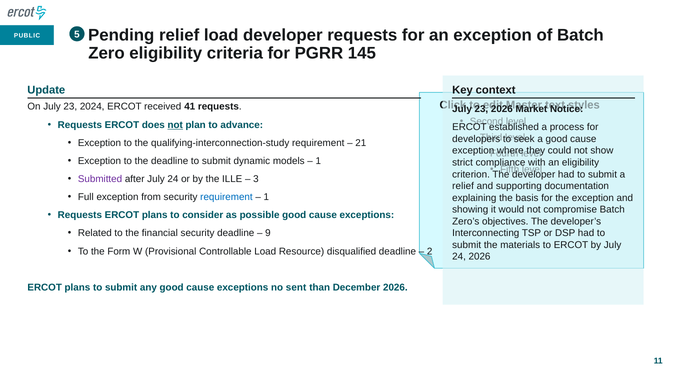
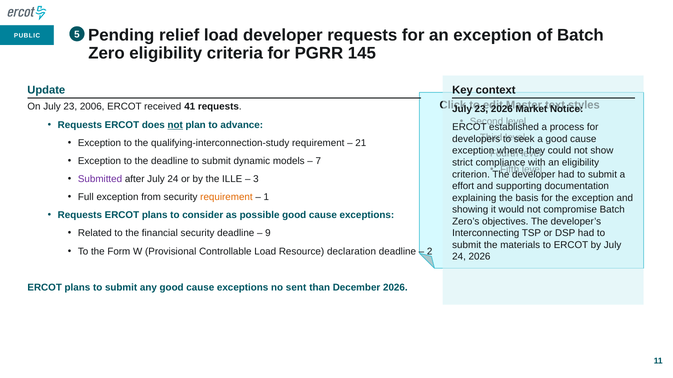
2024: 2024 -> 2006 (92, 107)
1: 1 -> 7 (318, 161)
relief: relief -> effort (463, 186)
requirement colour: blue -> orange (226, 197)
disqualified: disqualified -> declaration (351, 252)
